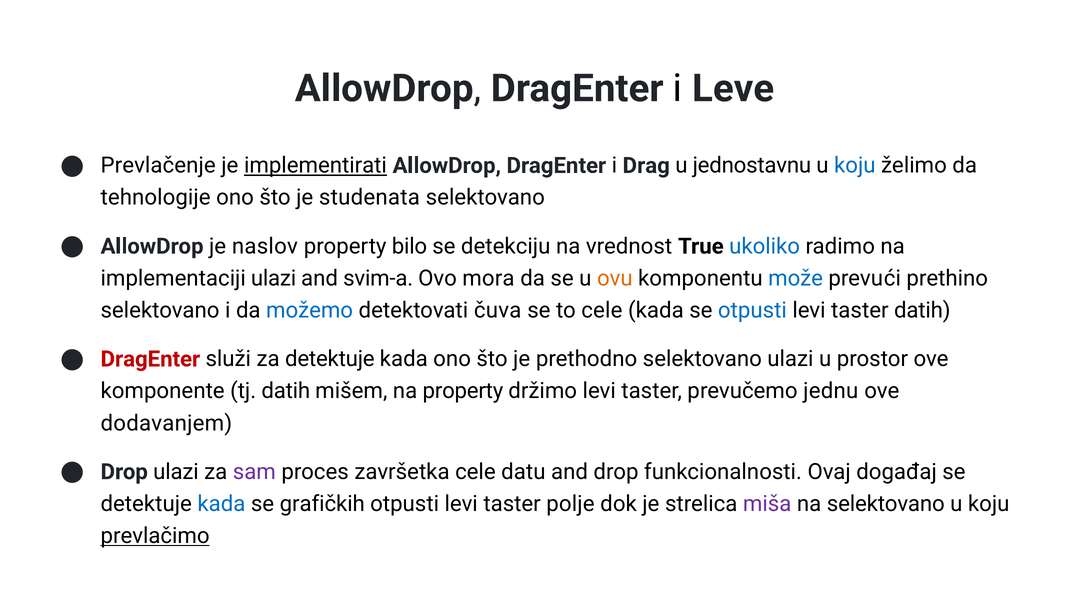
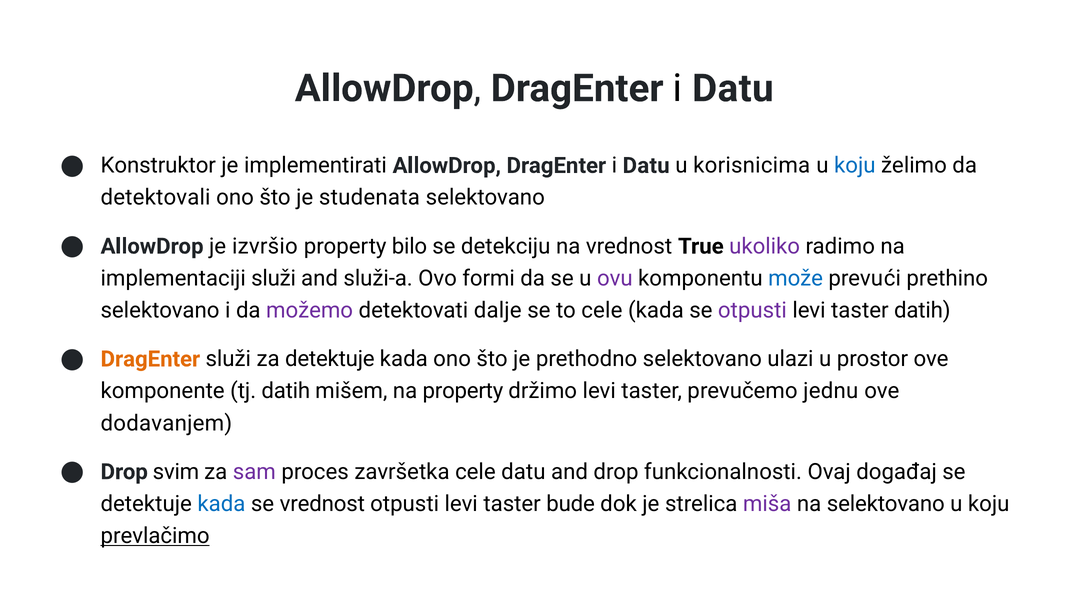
Leve: Leve -> Datu (733, 89)
Prevlačenje: Prevlačenje -> Konstruktor (158, 166)
implementirati underline: present -> none (315, 166)
Drag: Drag -> Datu (646, 166)
jednostavnu: jednostavnu -> korisnicima (752, 166)
tehnologije: tehnologije -> detektovali (156, 198)
naslov: naslov -> izvršio (265, 246)
ukoliko colour: blue -> purple (765, 246)
implementaciji ulazi: ulazi -> služi (274, 279)
svim-a: svim-a -> služi-a (378, 279)
mora: mora -> formi (489, 279)
ovu colour: orange -> purple (615, 279)
možemo colour: blue -> purple (310, 311)
čuva: čuva -> dalje (498, 311)
otpusti colour: blue -> purple (752, 311)
DragEnter colour: red -> orange (150, 359)
Drop ulazi: ulazi -> svim (176, 472)
se grafičkih: grafičkih -> vrednost (322, 504)
polje: polje -> bude (571, 504)
